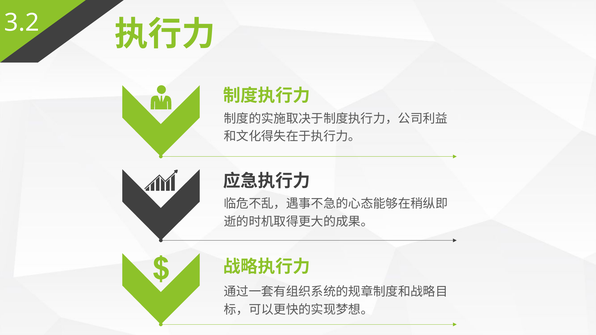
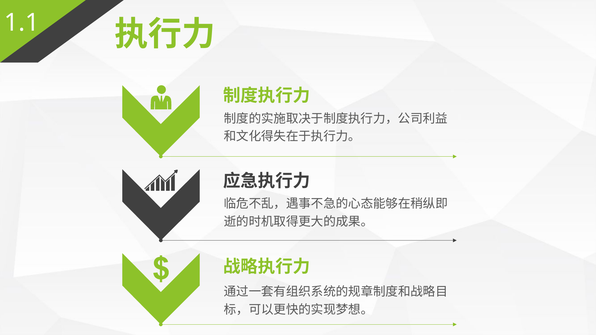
3.2: 3.2 -> 1.1 (22, 23)
